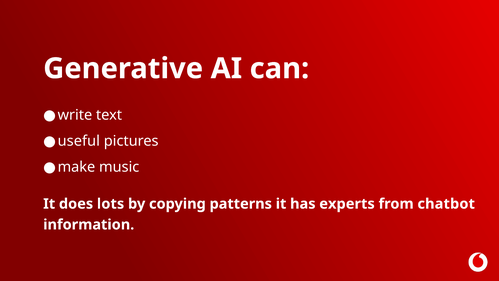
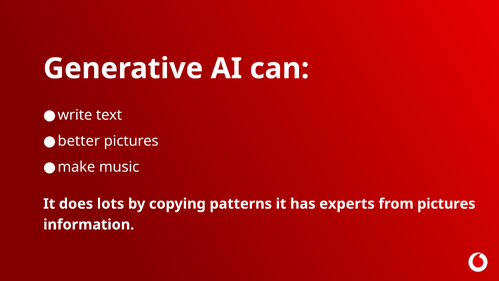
useful: useful -> better (79, 141)
from chatbot: chatbot -> pictures (446, 204)
